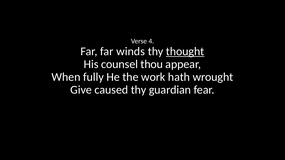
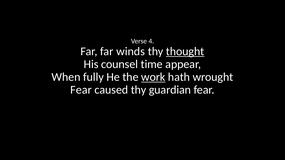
thou: thou -> time (152, 64)
work underline: none -> present (153, 77)
Give: Give -> Fear (81, 90)
